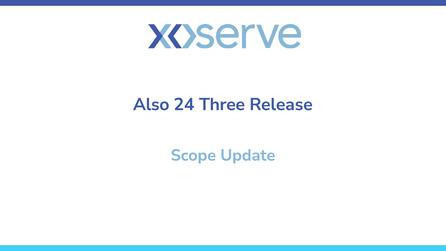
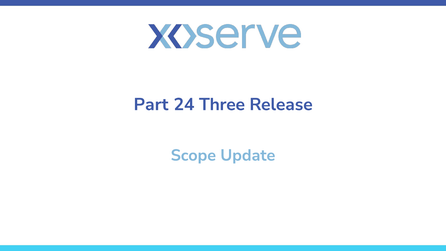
Also: Also -> Part (151, 104)
